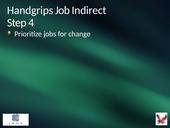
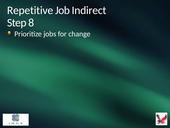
Handgrips: Handgrips -> Repetitive (30, 10)
4: 4 -> 8 (31, 23)
